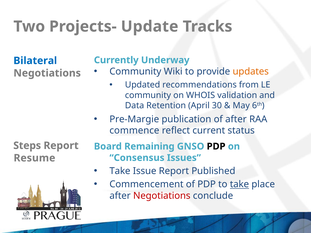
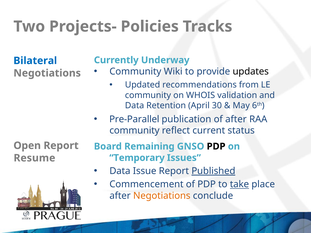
Update: Update -> Policies (150, 27)
updates colour: orange -> black (251, 72)
Pre-Margie: Pre-Margie -> Pre-Parallel (134, 119)
commence: commence -> community (134, 131)
Steps: Steps -> Open (27, 146)
Consensus: Consensus -> Temporary (137, 158)
Take: Take -> Data (120, 171)
Published underline: none -> present (213, 171)
Negotiations colour: red -> orange (162, 196)
